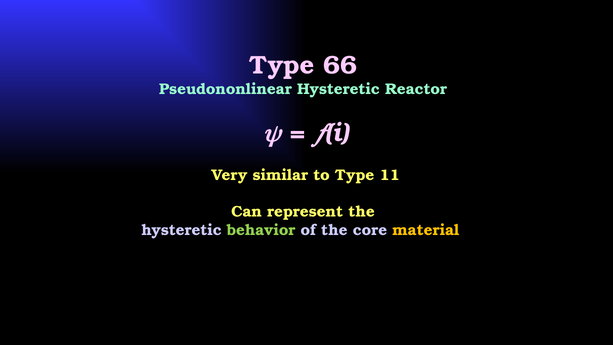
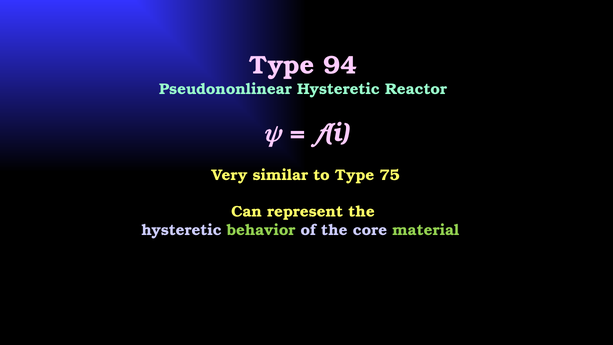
66: 66 -> 94 (340, 65)
11: 11 -> 75 (390, 175)
material colour: yellow -> light green (426, 230)
